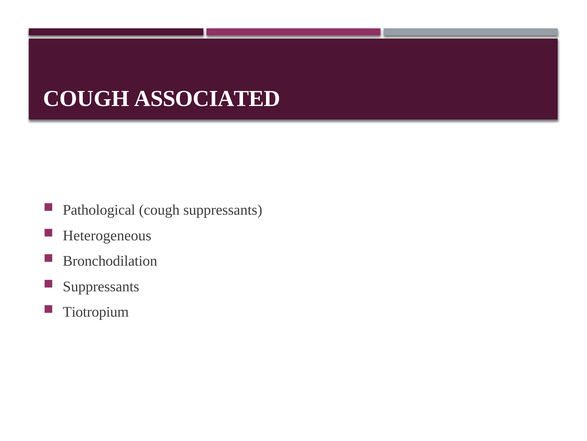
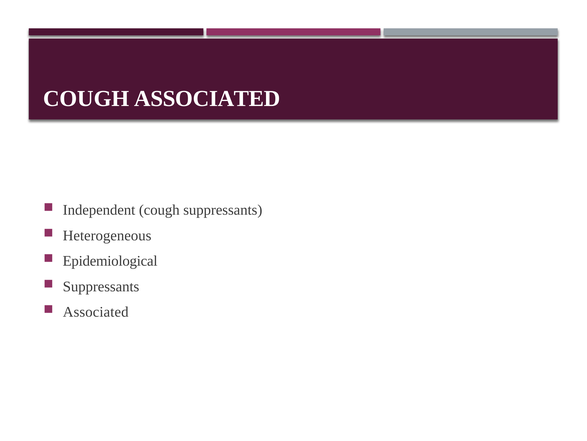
Pathological: Pathological -> Independent (99, 210)
Bronchodilation: Bronchodilation -> Epidemiological (110, 261)
Tiotropium: Tiotropium -> Associated (96, 311)
